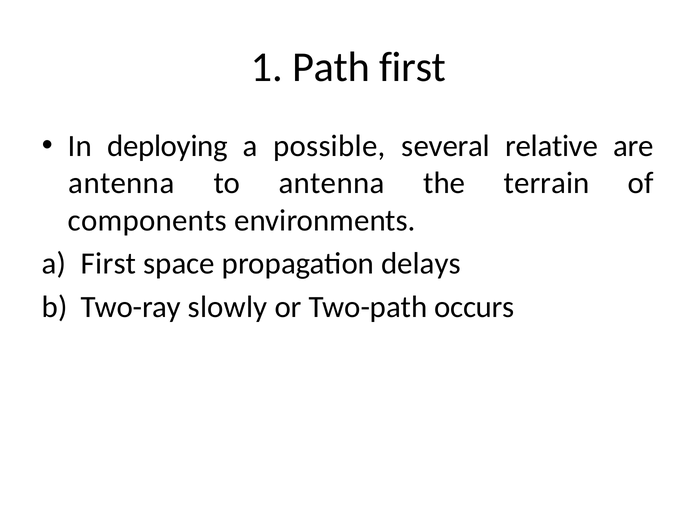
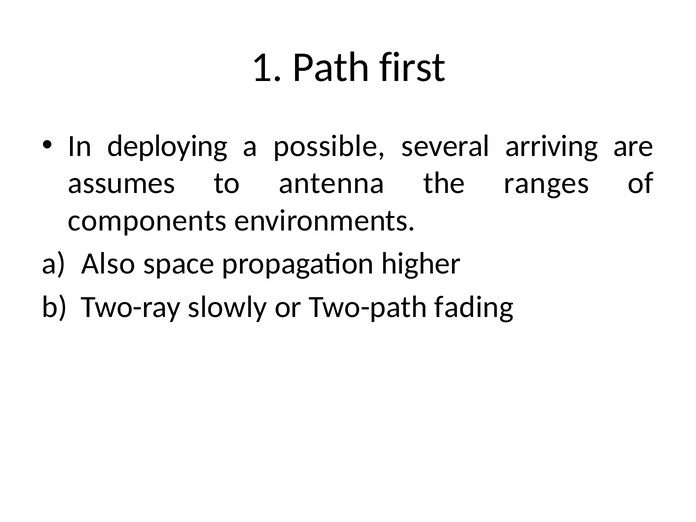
relative: relative -> arriving (552, 146)
antenna: antenna -> assumes (122, 183)
terrain: terrain -> ranges (546, 183)
a First: First -> Also (108, 264)
delays: delays -> higher (421, 264)
occurs: occurs -> fading (474, 307)
